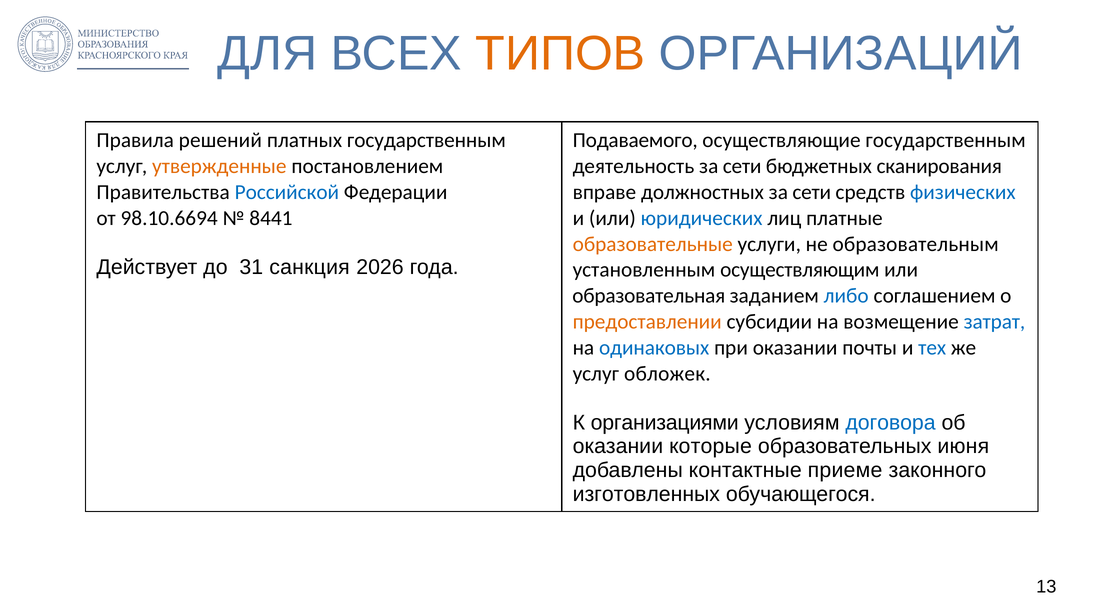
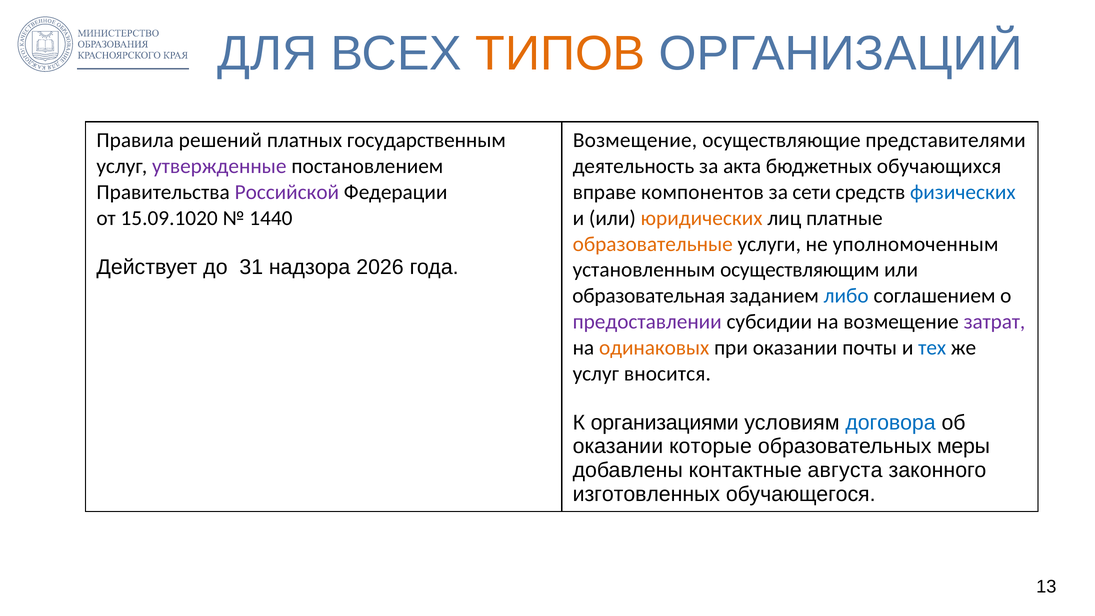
Подаваемого: Подаваемого -> Возмещение (635, 140)
осуществляющие государственным: государственным -> представителями (946, 140)
утвержденные colour: orange -> purple (219, 166)
деятельность за сети: сети -> акта (742, 166)
сканирования: сканирования -> обучающихся (939, 166)
Российской colour: blue -> purple (287, 192)
должностных: должностных -> компонентов (702, 192)
98.10.6694: 98.10.6694 -> 15.09.1020 (169, 218)
8441: 8441 -> 1440 (271, 218)
юридических colour: blue -> orange (702, 218)
образовательным: образовательным -> уполномоченным (916, 244)
санкция: санкция -> надзора (310, 267)
предоставлении colour: orange -> purple (647, 322)
затрат colour: blue -> purple (994, 322)
одинаковых colour: blue -> orange (654, 348)
обложек: обложек -> вносится (667, 374)
июня: июня -> меры (964, 446)
приеме: приеме -> августа (845, 470)
